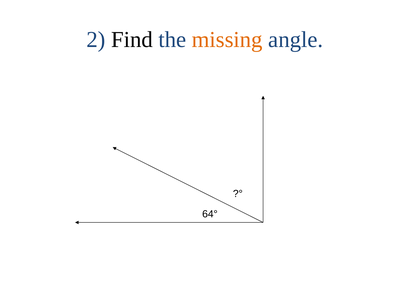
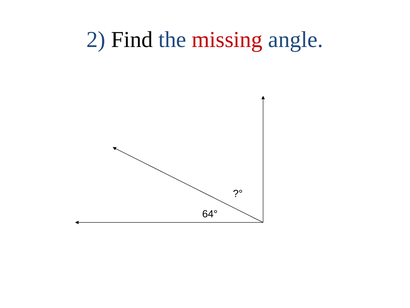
missing colour: orange -> red (227, 40)
